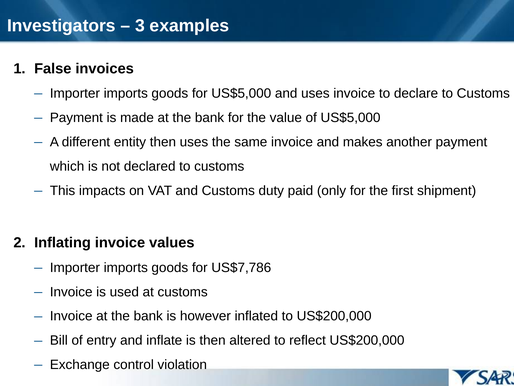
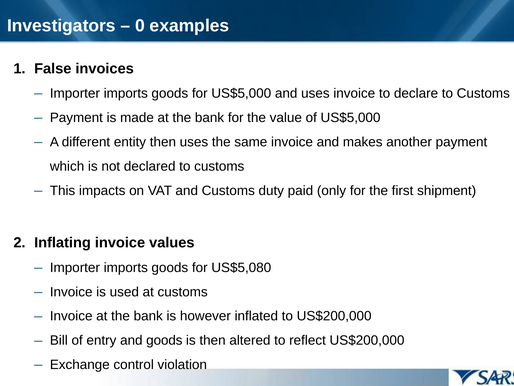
3: 3 -> 0 (140, 26)
US$7,786: US$7,786 -> US$5,080 (241, 267)
and inflate: inflate -> goods (164, 340)
